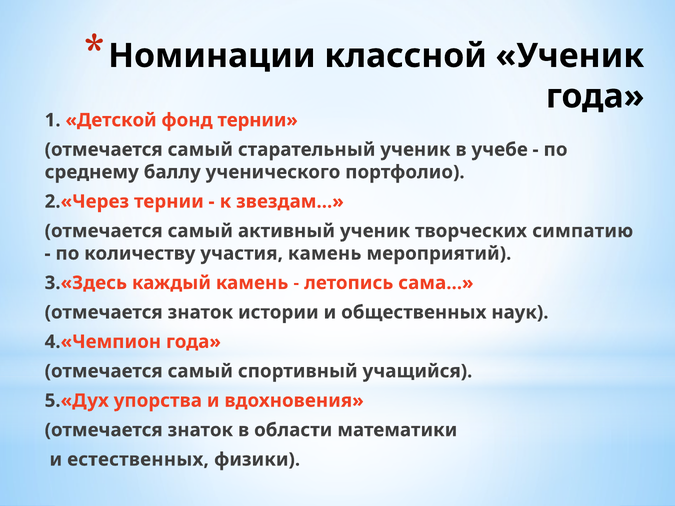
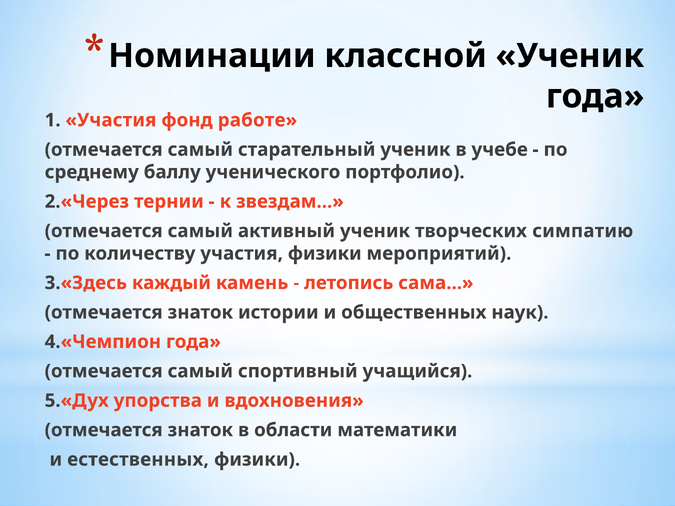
1 Детской: Детской -> Участия (111, 120)
фонд тернии: тернии -> работе (257, 120)
участия камень: камень -> физики (325, 254)
